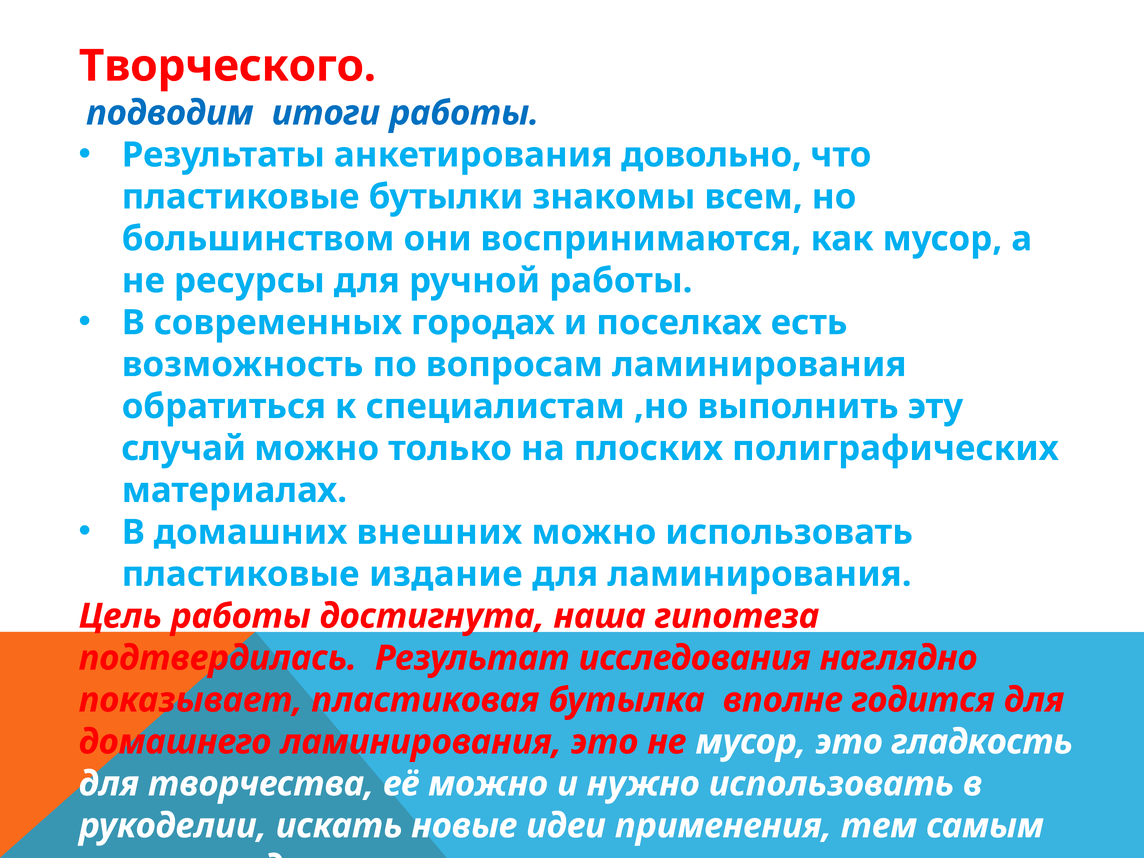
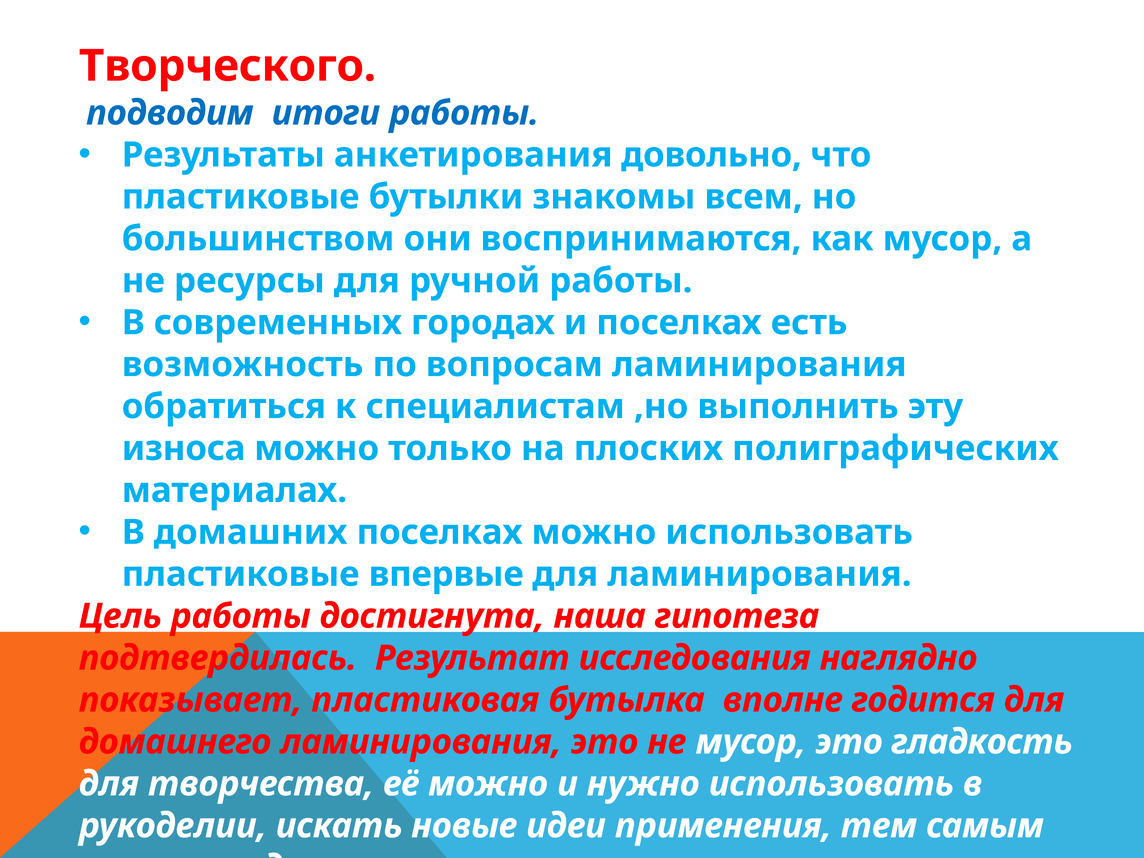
случай: случай -> износа (184, 448)
домашних внешних: внешних -> поселках (440, 532)
издание: издание -> впервые (446, 574)
